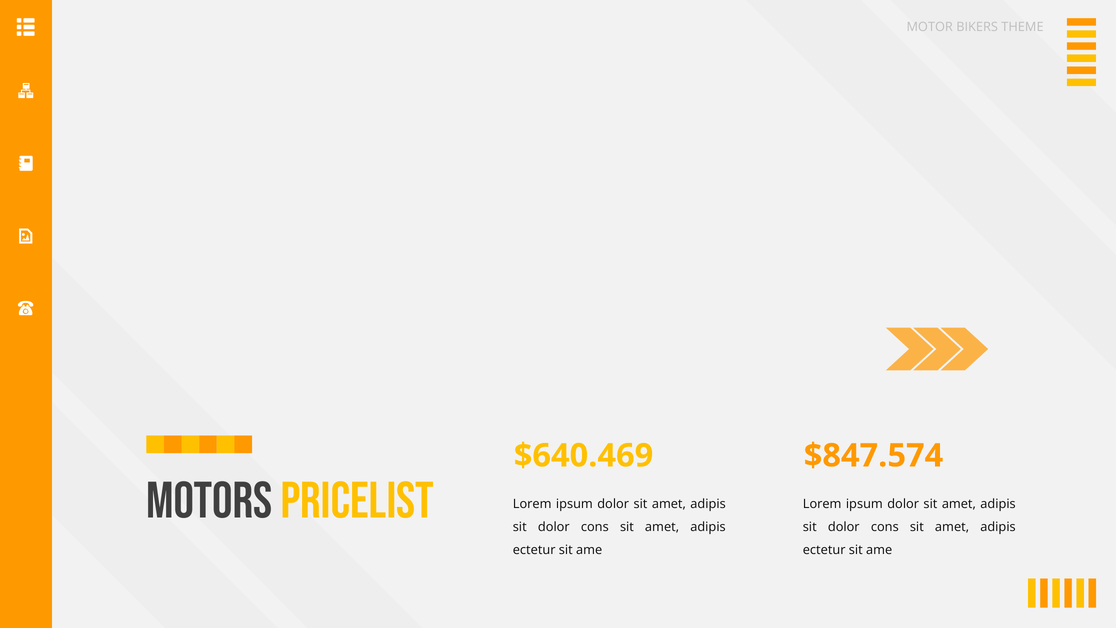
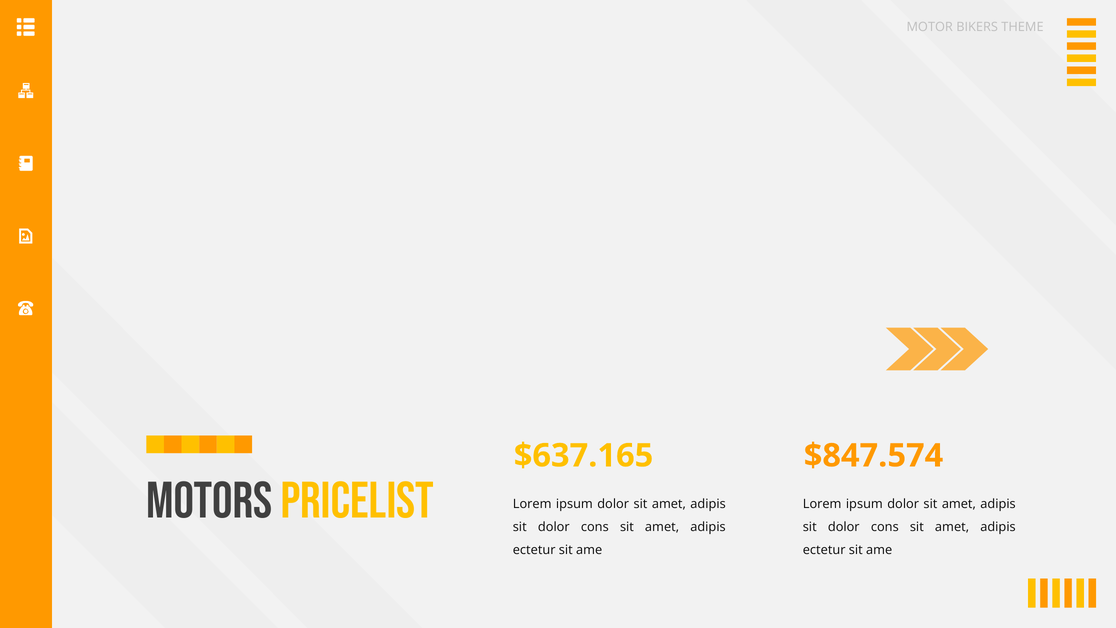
$640.469: $640.469 -> $637.165 (584, 455)
